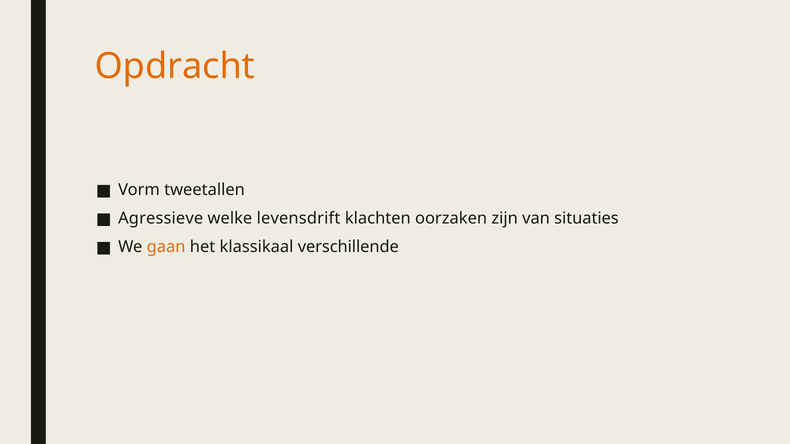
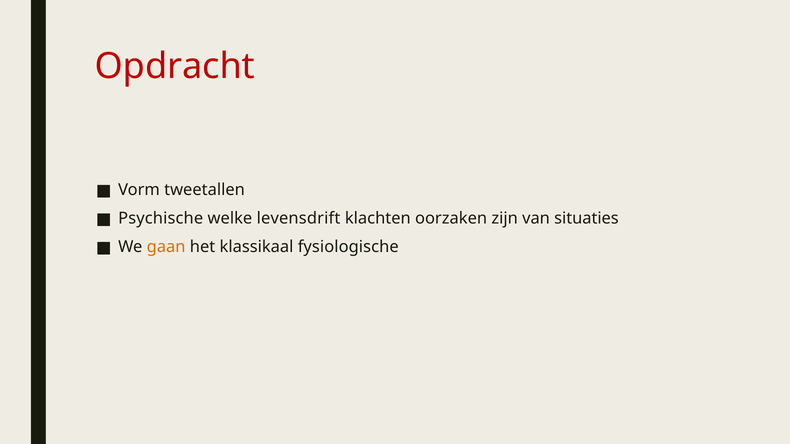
Opdracht colour: orange -> red (175, 66)
Agressieve: Agressieve -> Psychische (161, 219)
verschillende: verschillende -> fysiologische (348, 247)
